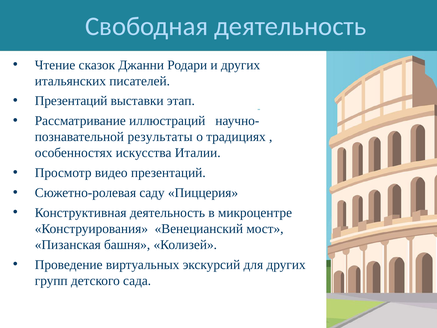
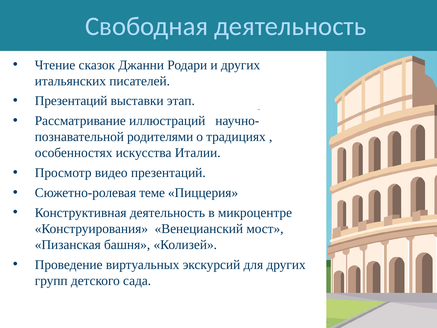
результаты: результаты -> родителями (160, 137)
саду: саду -> теме (152, 193)
